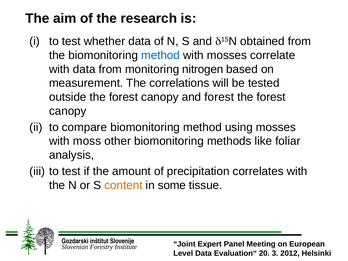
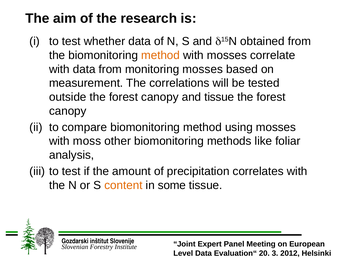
method colour: blue -> orange (161, 55)
monitoring nitrogen: nitrogen -> mosses (203, 69)
and forest: forest -> tissue (219, 97)
